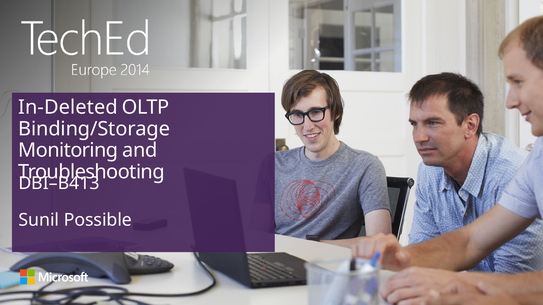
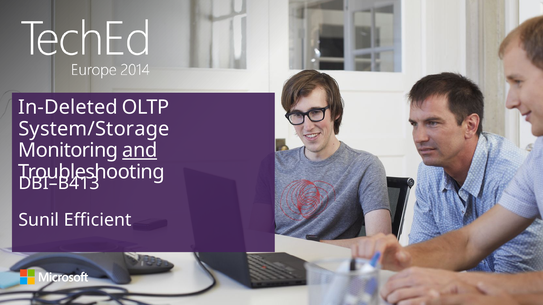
Binding/Storage: Binding/Storage -> System/Storage (94, 129)
and underline: none -> present (140, 151)
Possible: Possible -> Efficient (98, 220)
